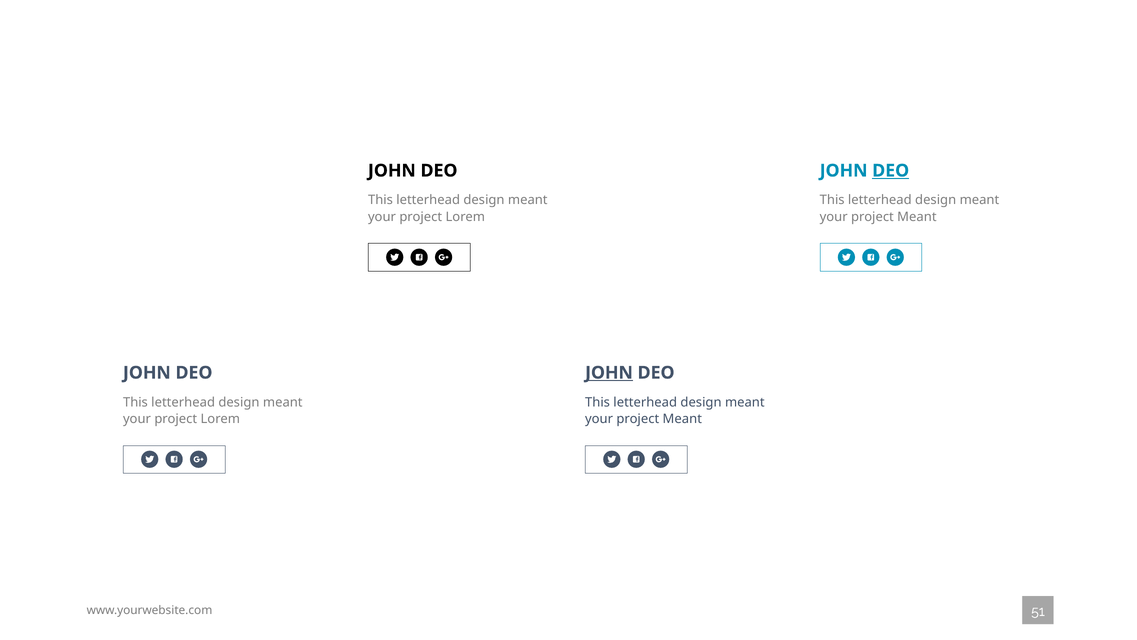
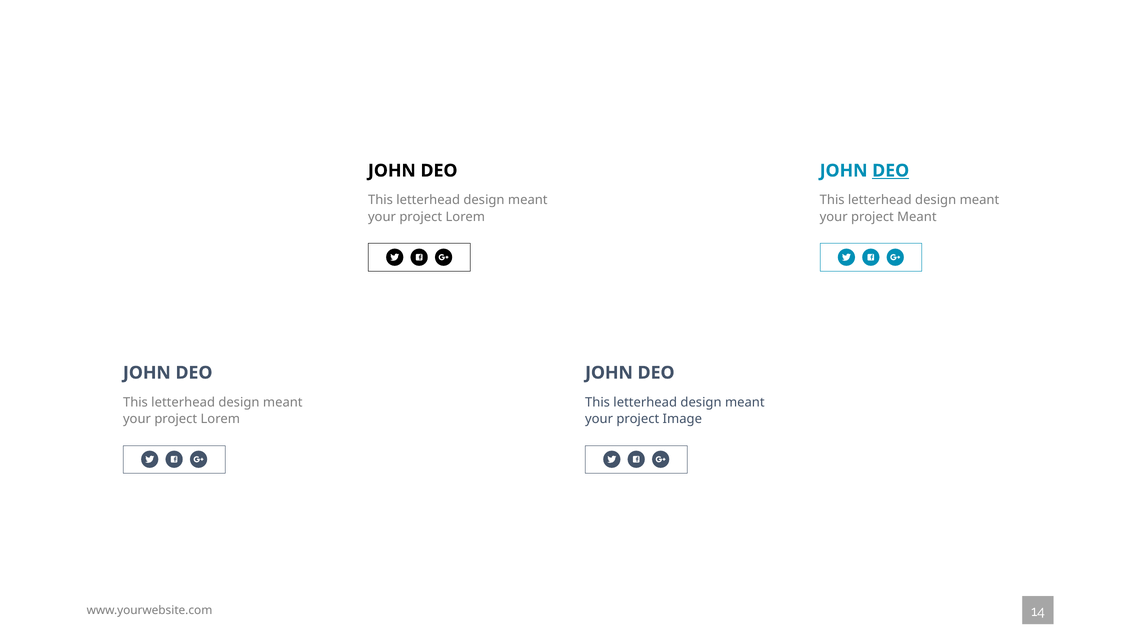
JOHN underline: present -> none (609, 373)
Meant: Meant -> Image (682, 419)
51: 51 -> 14 (1038, 611)
